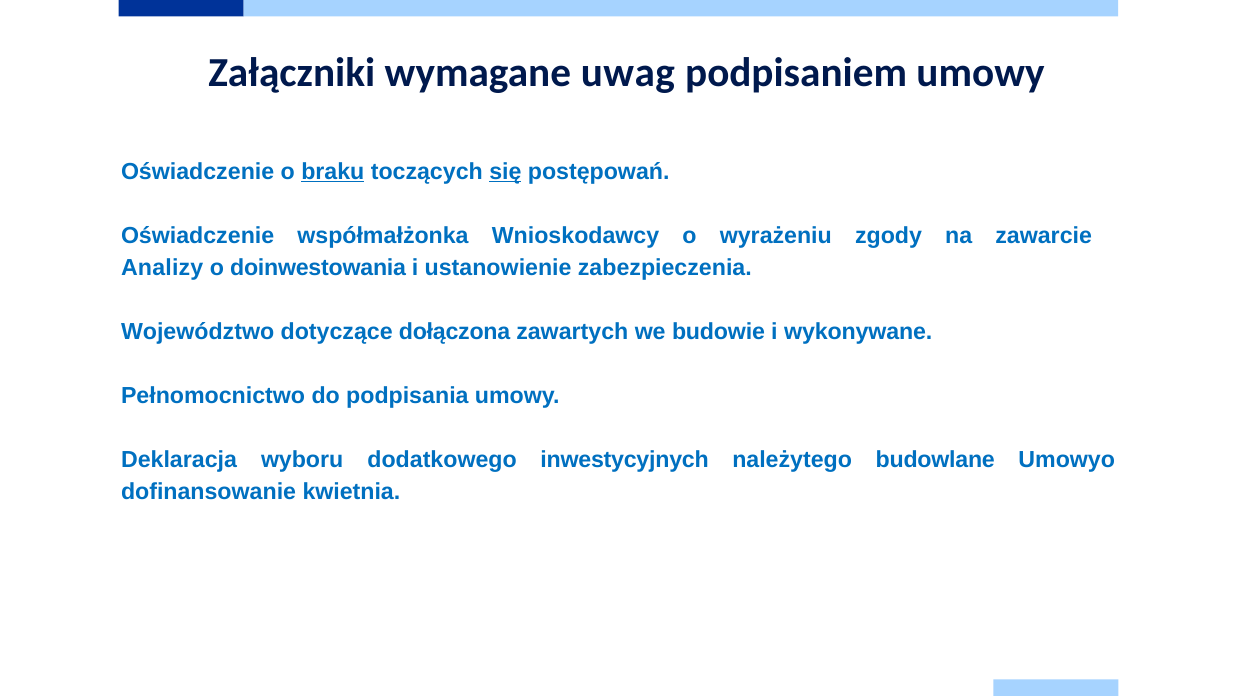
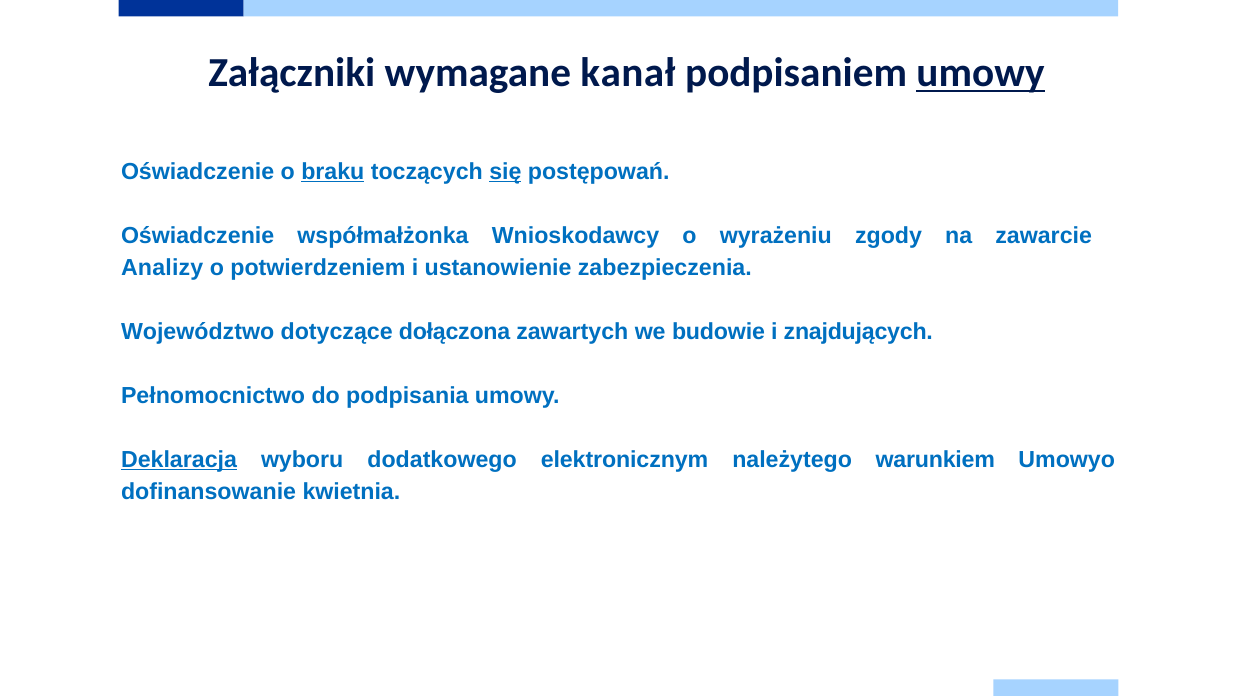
uwag: uwag -> kanał (628, 73)
umowy underline: none -> present (981, 73)
doinwestowania: doinwestowania -> potwierdzeniem (318, 267)
wykonywane: wykonywane -> znajdujących (858, 331)
Deklaracja underline: none -> present (179, 459)
inwestycyjnych: inwestycyjnych -> elektronicznym (625, 459)
budowlane: budowlane -> warunkiem (935, 459)
